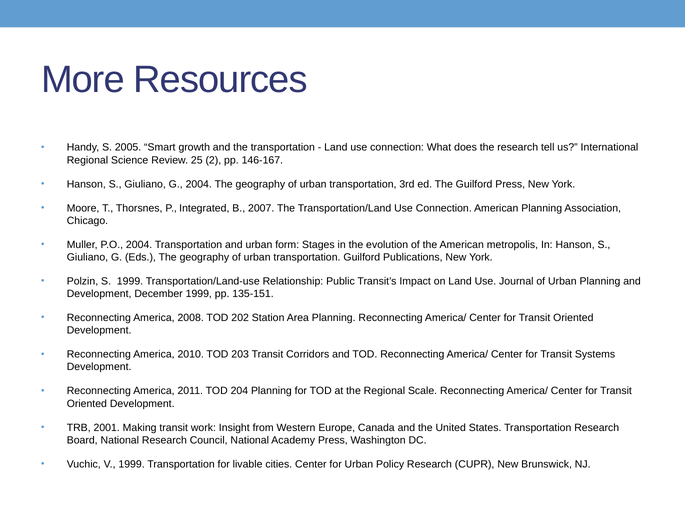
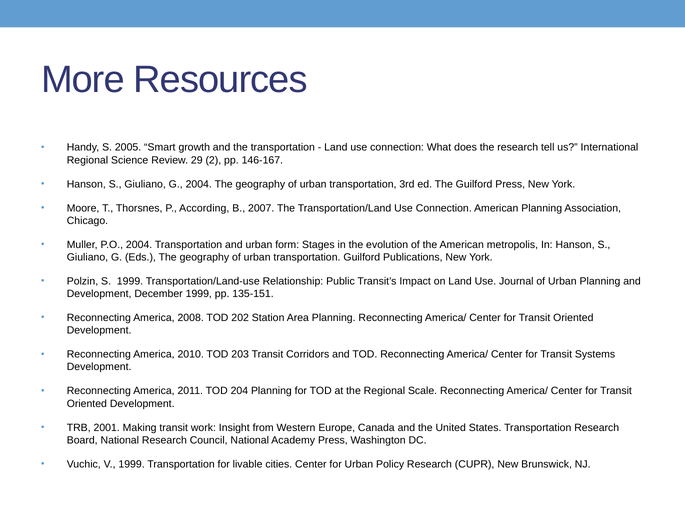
25: 25 -> 29 (197, 160)
Integrated: Integrated -> According (204, 208)
